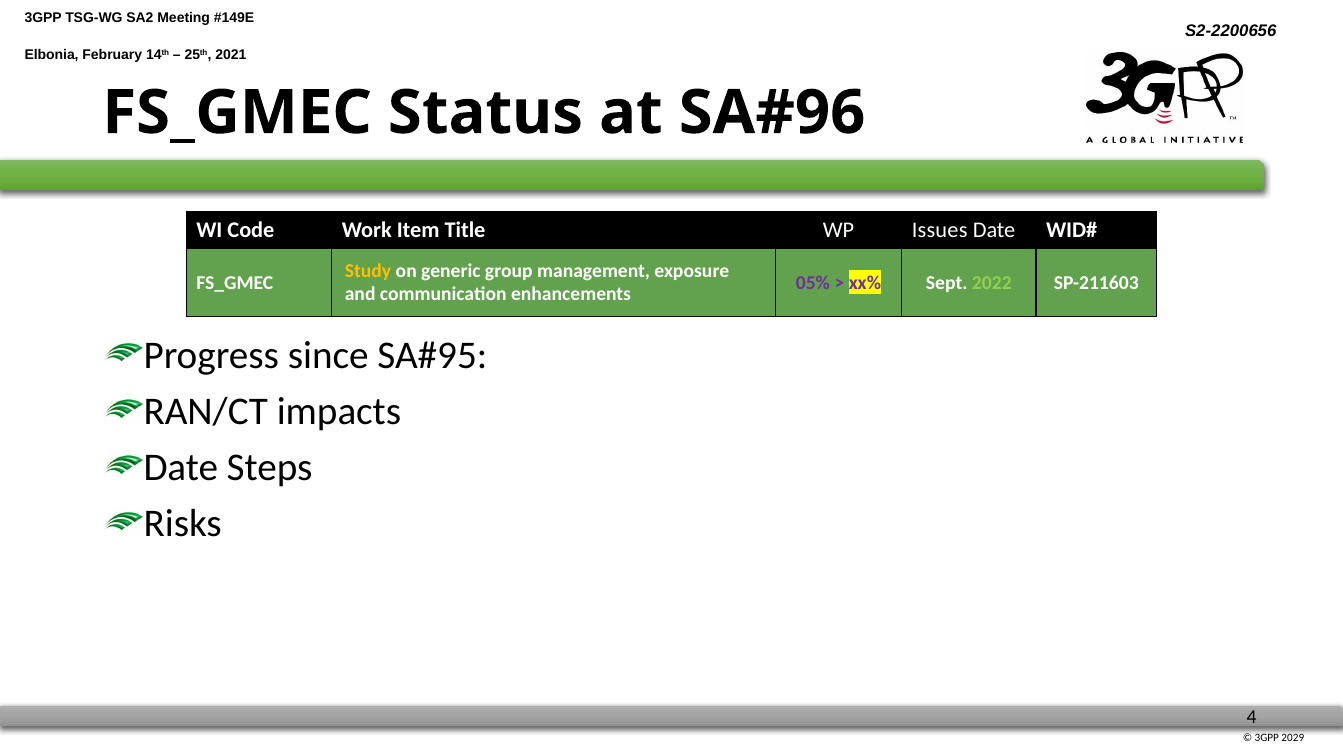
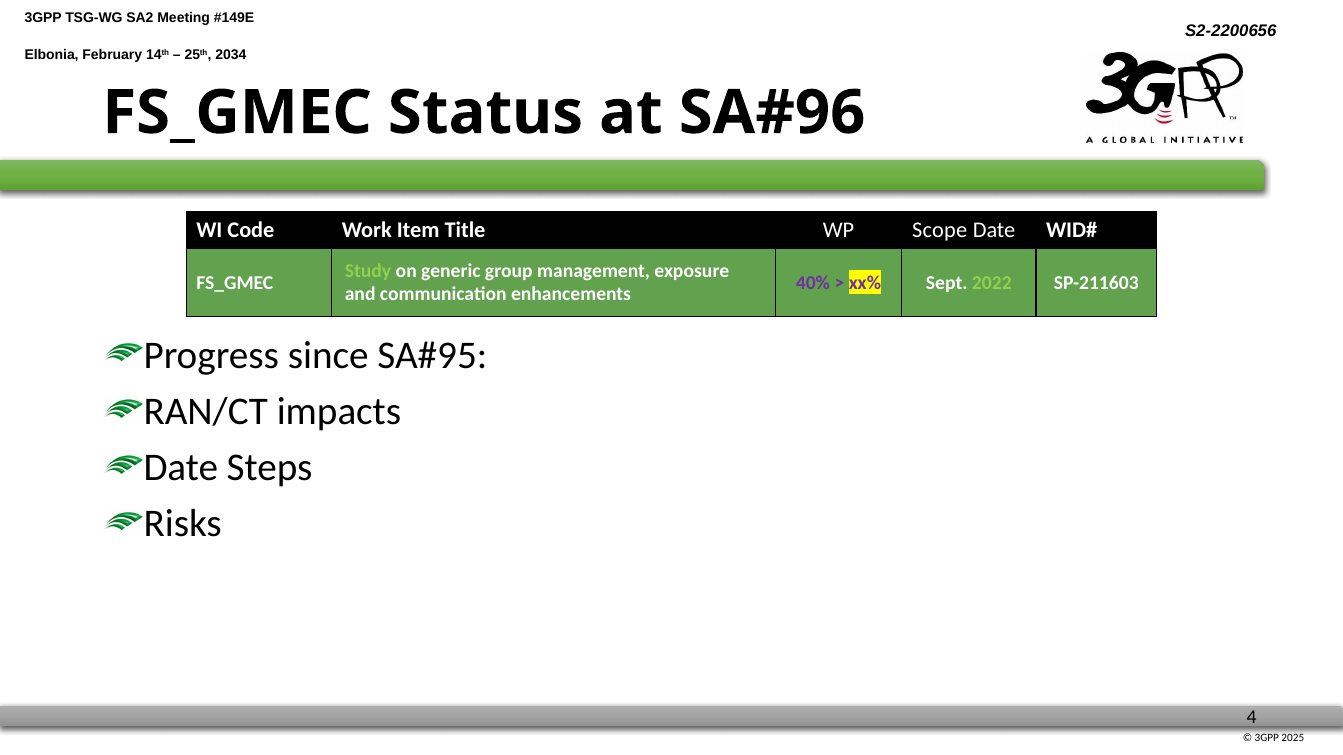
2021: 2021 -> 2034 (231, 55)
Issues: Issues -> Scope (940, 230)
Study colour: yellow -> light green (368, 271)
05%: 05% -> 40% (813, 283)
2029: 2029 -> 2025 (1293, 739)
